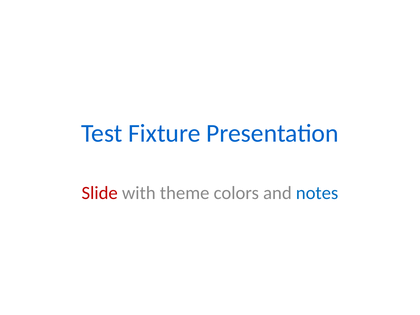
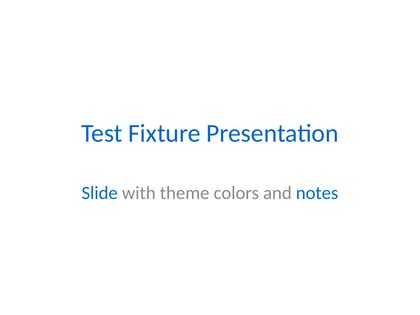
Slide colour: red -> blue (100, 193)
